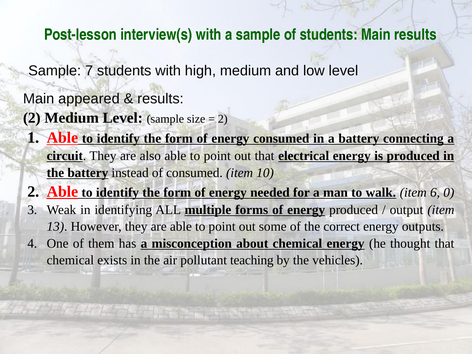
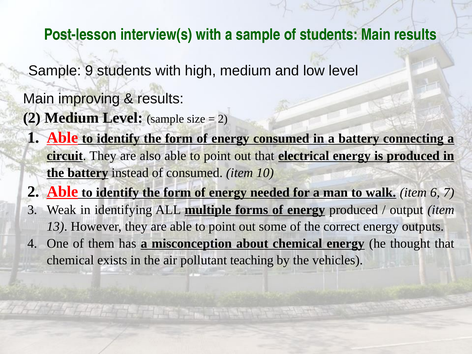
7: 7 -> 9 (89, 71)
appeared: appeared -> improving (89, 99)
0: 0 -> 7 (449, 192)
